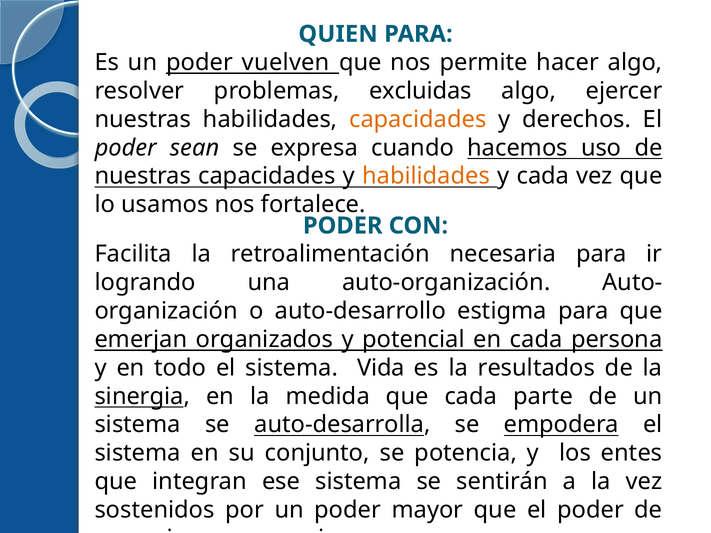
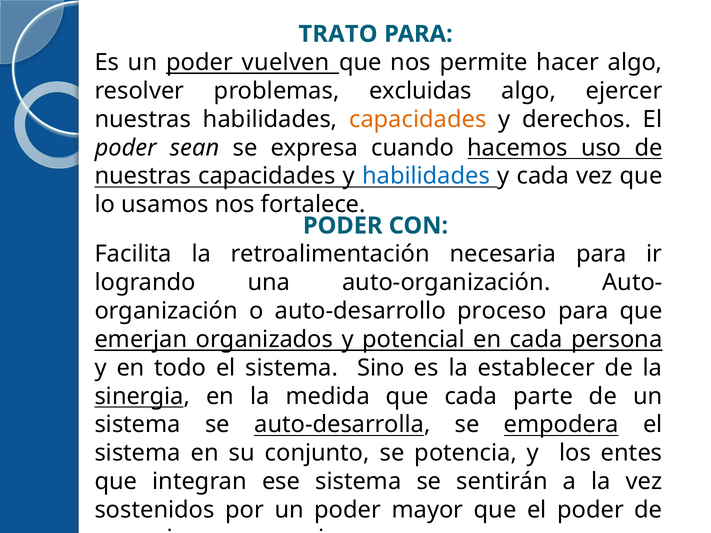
QUIEN: QUIEN -> TRATO (338, 34)
habilidades colour: orange -> blue (426, 176)
estigma: estigma -> proceso (502, 311)
Vida: Vida -> Sino (381, 368)
resultados: resultados -> establecer (536, 368)
